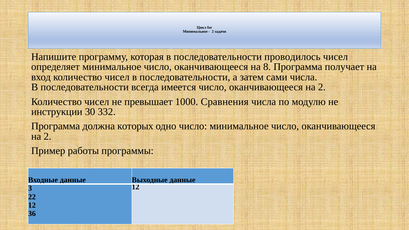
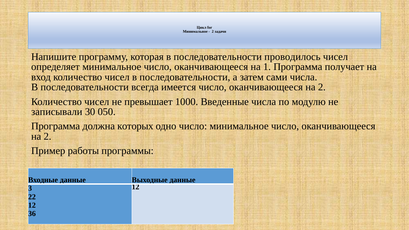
8: 8 -> 1 (267, 67)
Сравнения: Сравнения -> Введенные (225, 102)
инструкции: инструкции -> записывали (57, 112)
332: 332 -> 050 (107, 112)
